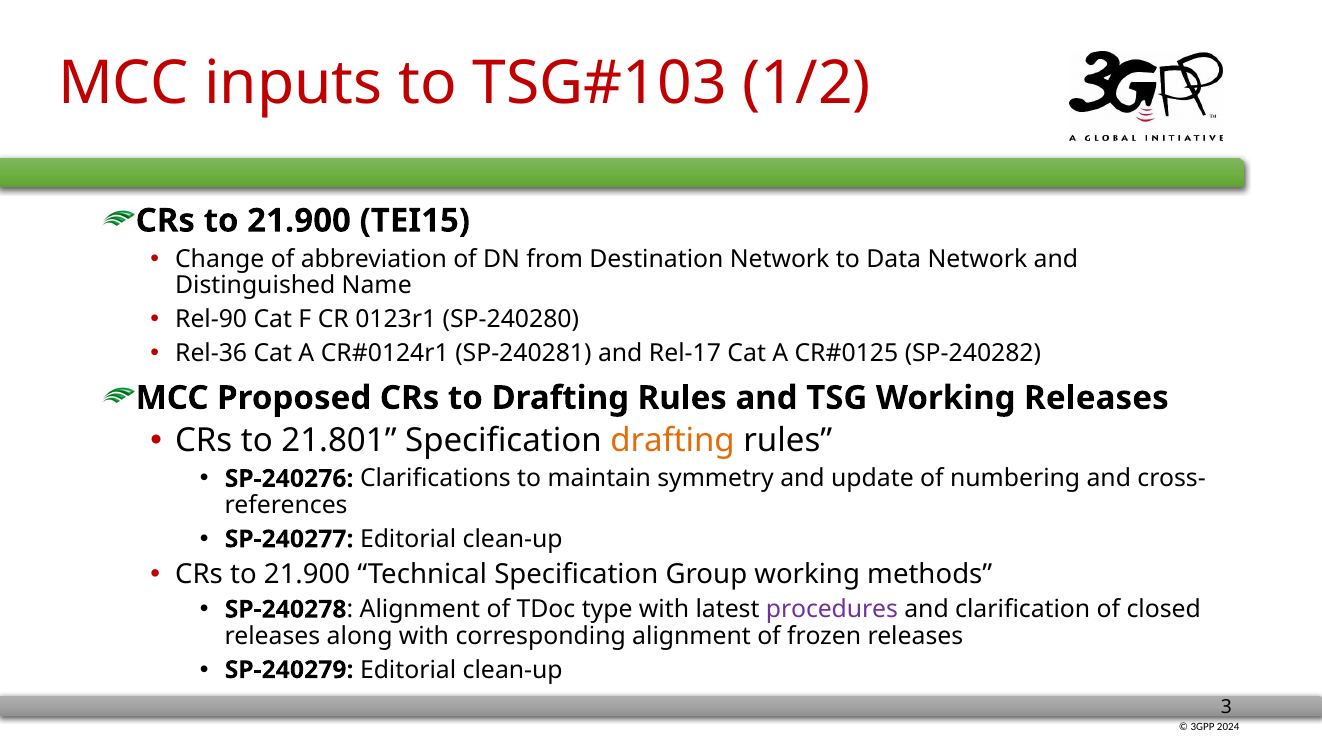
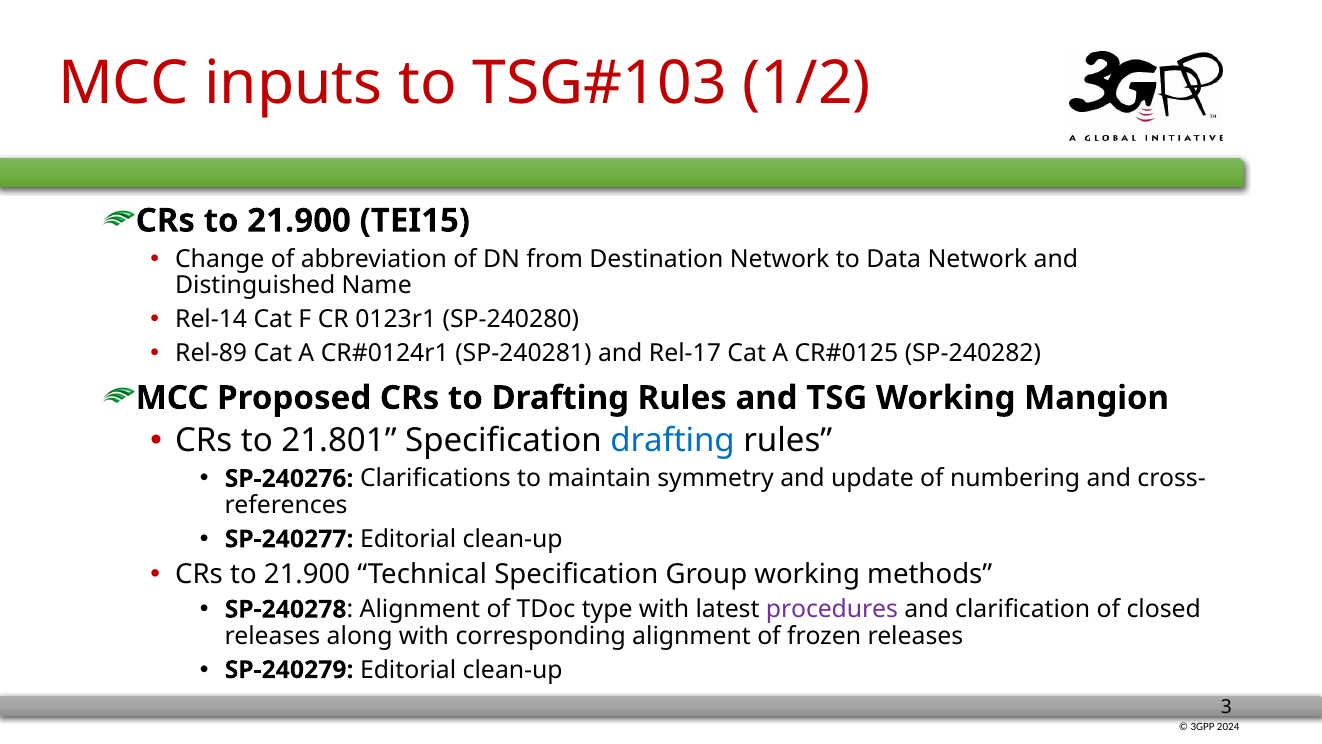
Rel-90: Rel-90 -> Rel-14 (211, 319)
Rel-36: Rel-36 -> Rel-89 (211, 353)
Working Releases: Releases -> Mangion (1097, 398)
drafting colour: orange -> blue (673, 440)
